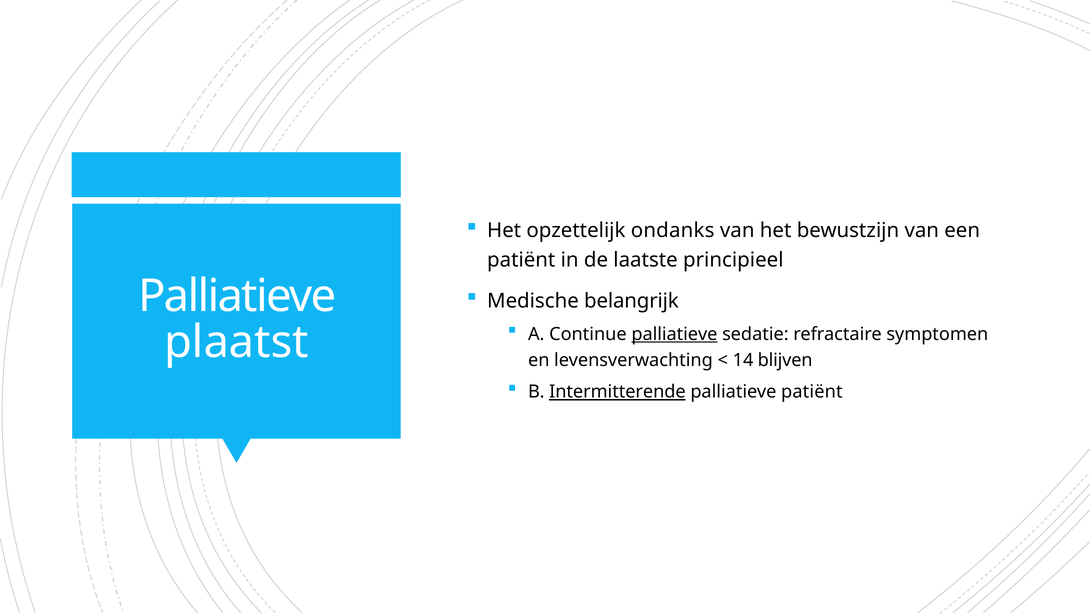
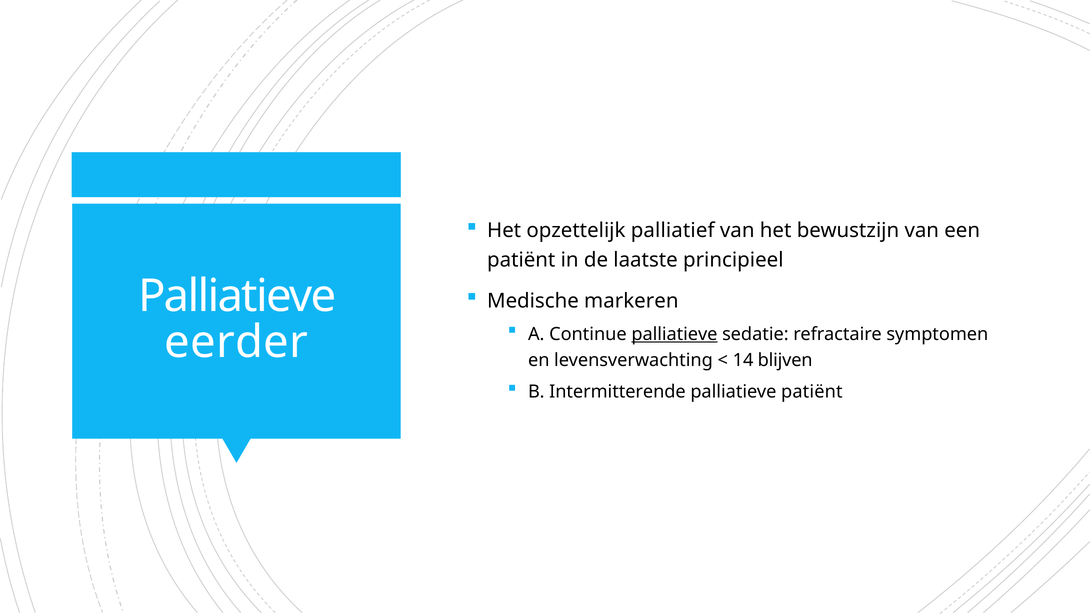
ondanks: ondanks -> palliatief (673, 231)
belangrijk: belangrijk -> markeren (631, 301)
plaatst: plaatst -> eerder (236, 343)
Intermitterende underline: present -> none (617, 392)
